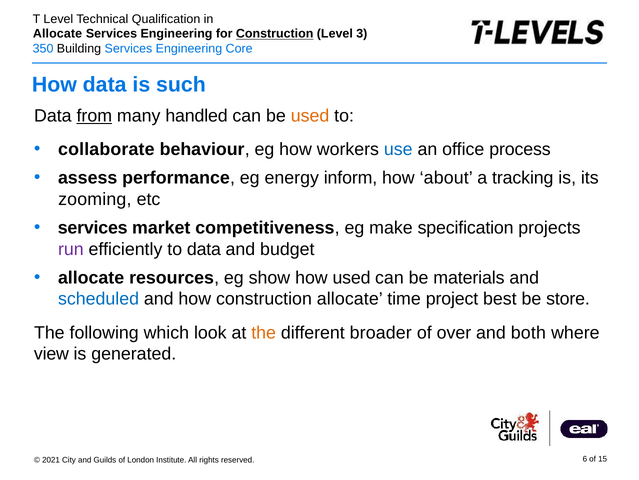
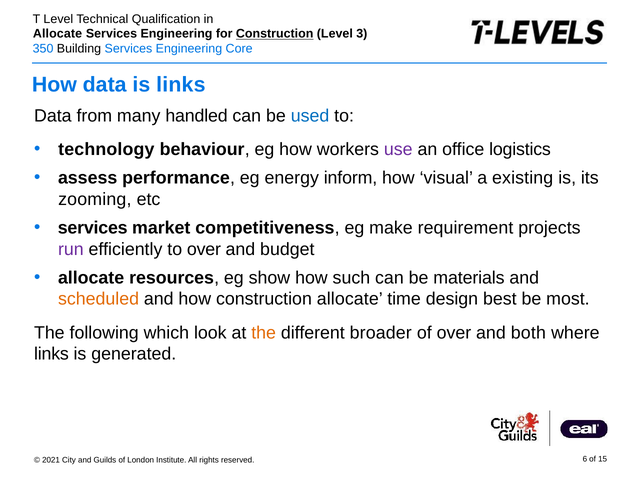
is such: such -> links (181, 85)
from underline: present -> none (94, 116)
used colour: orange -> blue (310, 116)
collaborate: collaborate -> technology (106, 149)
use colour: blue -> purple (398, 149)
process: process -> logistics (520, 149)
about: about -> visual (446, 178)
tracking: tracking -> existing (523, 178)
specification: specification -> requirement (465, 227)
to data: data -> over (204, 249)
how used: used -> such (351, 277)
scheduled colour: blue -> orange (99, 299)
project: project -> design (452, 299)
store: store -> most (568, 299)
view: view -> links (51, 354)
